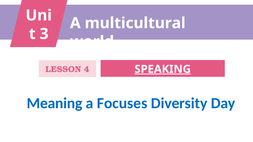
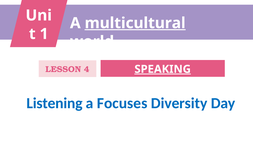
multicultural underline: none -> present (135, 23)
3: 3 -> 1 (44, 34)
Meaning: Meaning -> Listening (55, 104)
